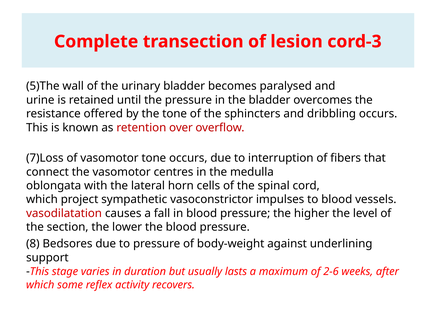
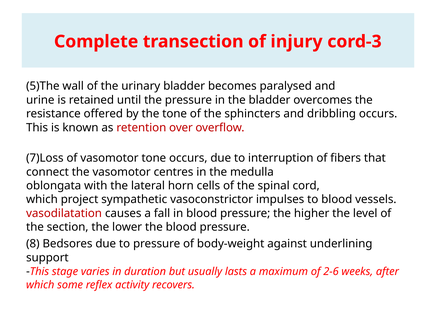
lesion: lesion -> injury (296, 42)
